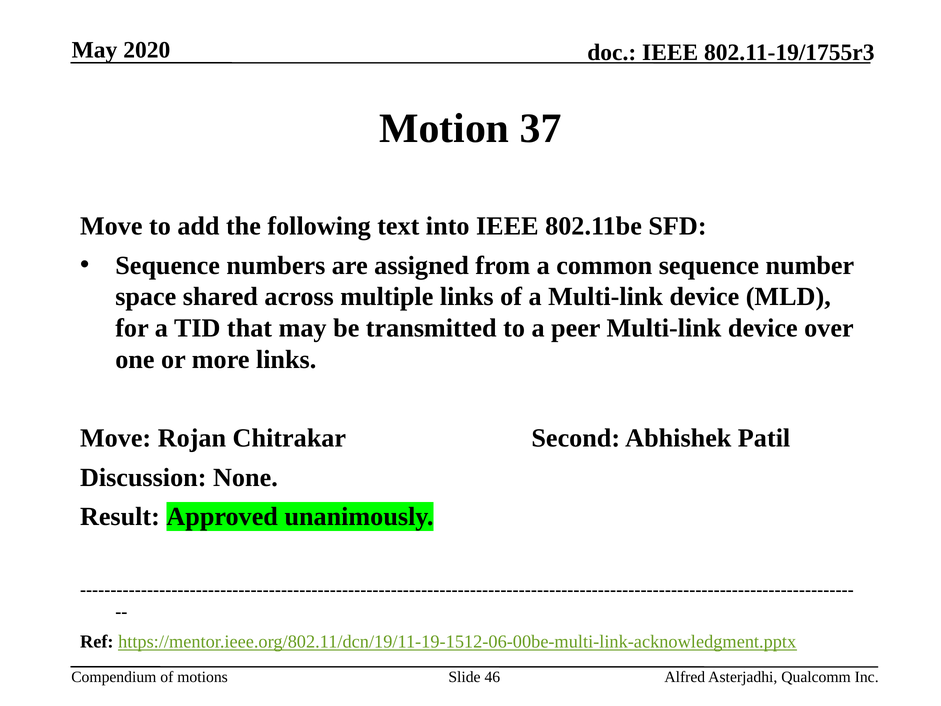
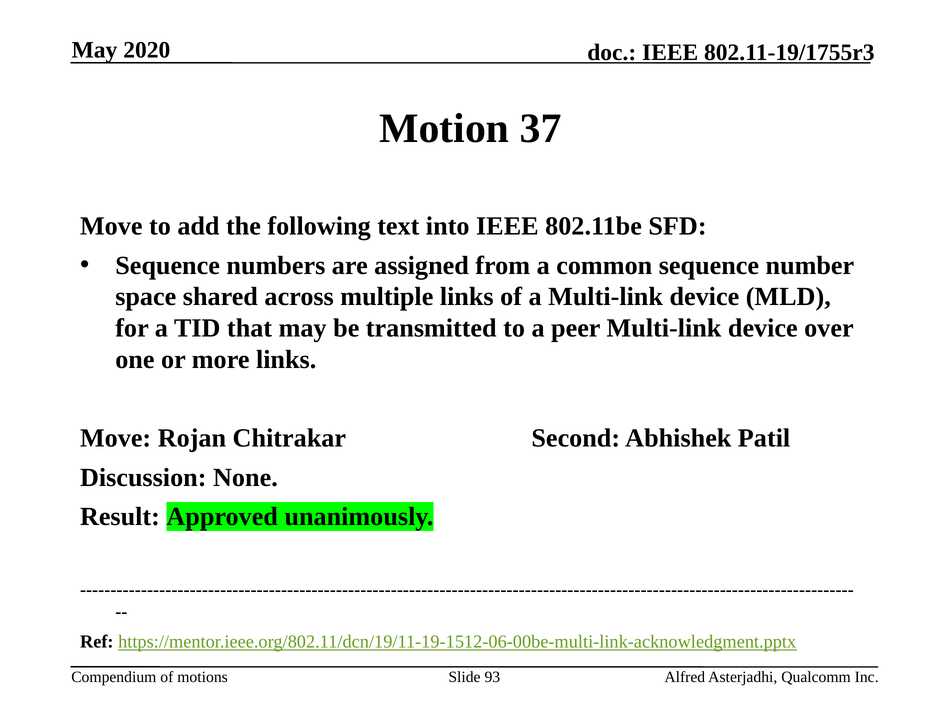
46: 46 -> 93 (492, 677)
